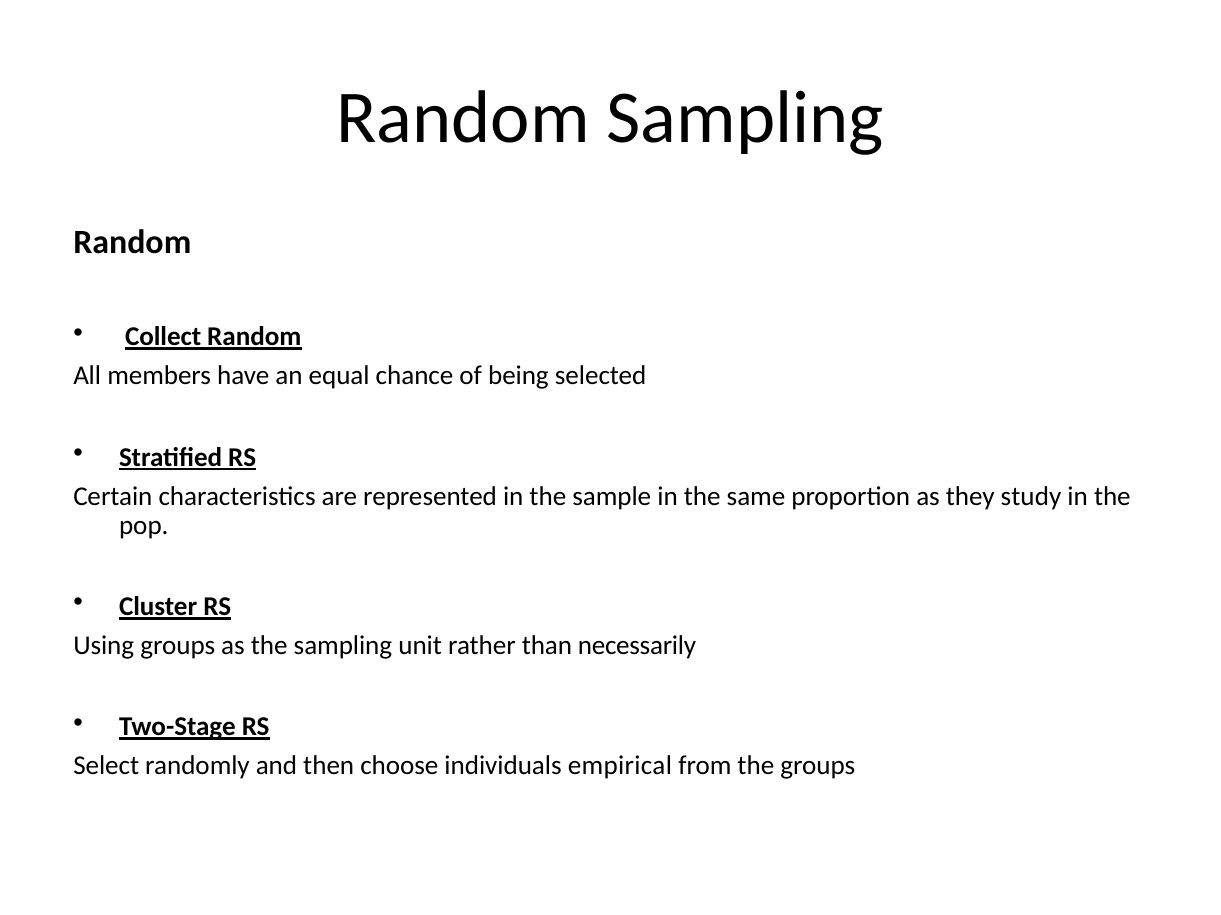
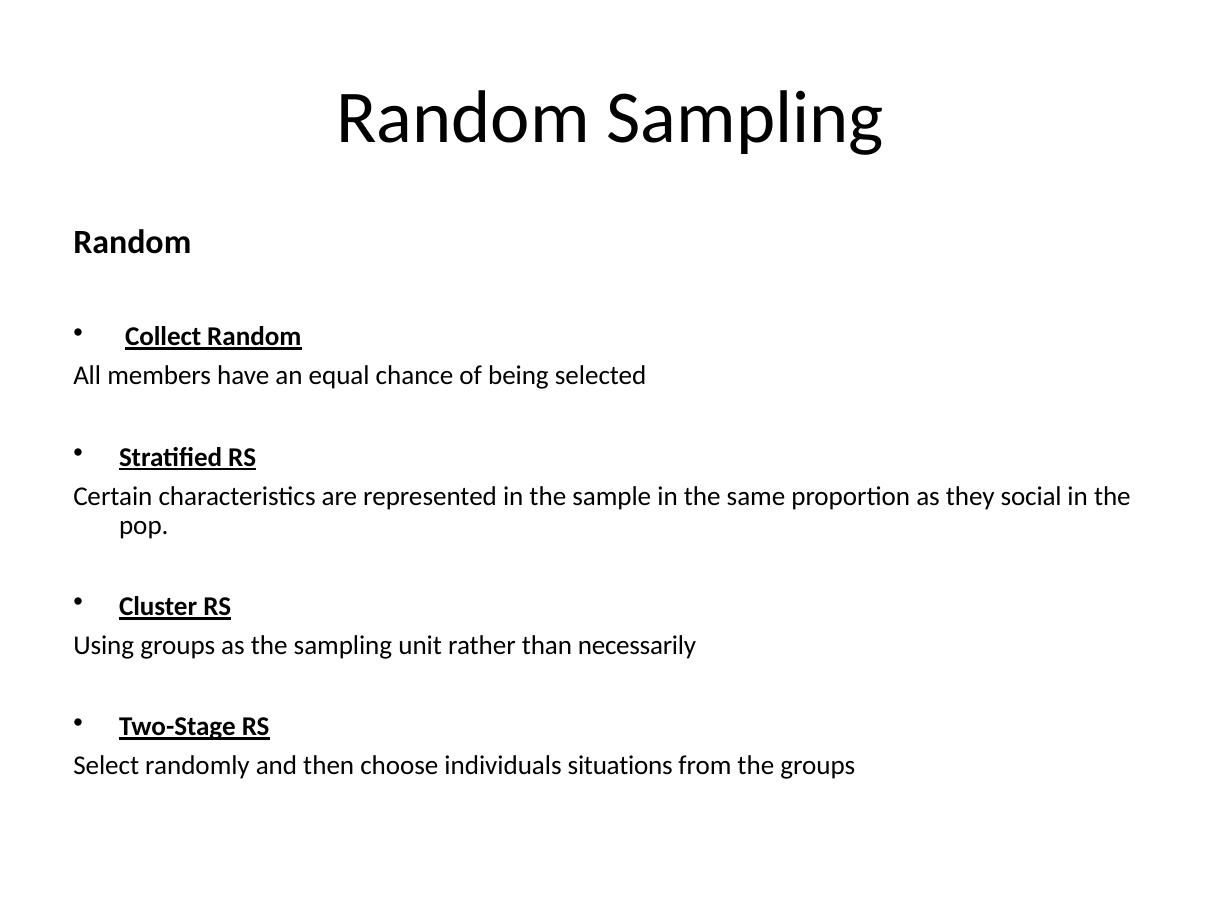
study: study -> social (1031, 497)
empirical: empirical -> situations (620, 767)
